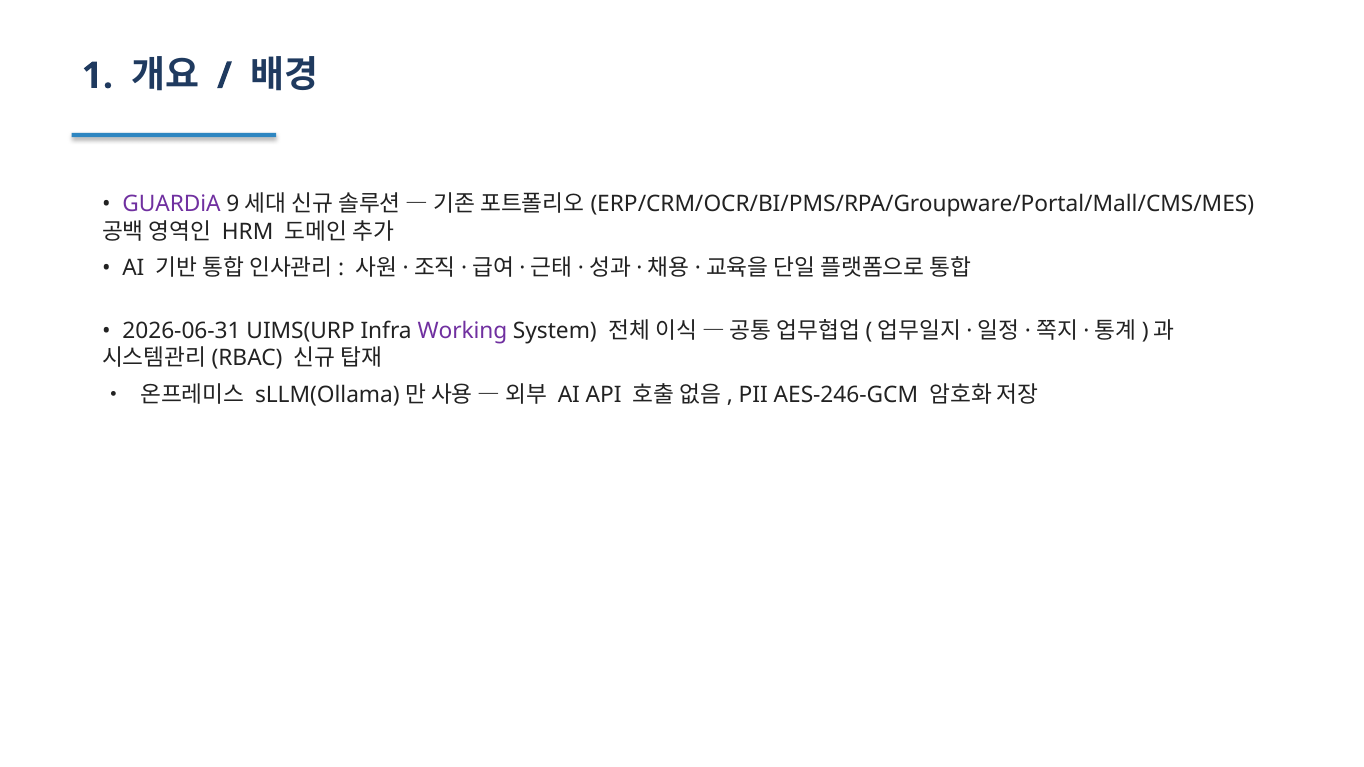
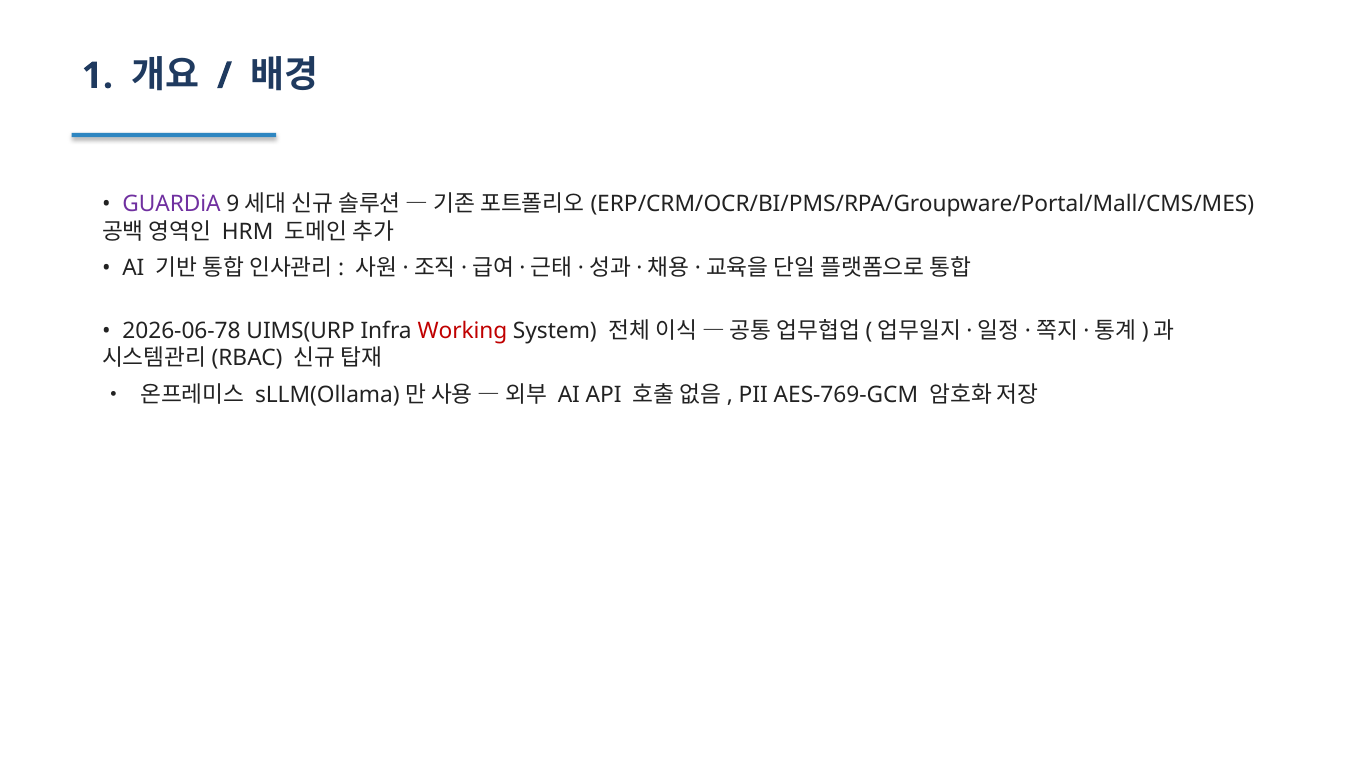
2026-06-31: 2026-06-31 -> 2026-06-78 (182, 331)
Working colour: purple -> red (462, 331)
AES-246-GCM: AES-246-GCM -> AES-769-GCM (846, 395)
